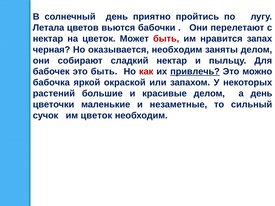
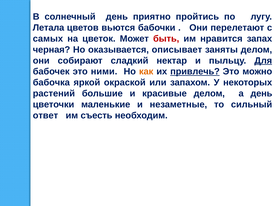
нектар: нектар -> самых (48, 39)
оказывается необходим: необходим -> описывает (177, 50)
Для underline: none -> present (263, 61)
это быть: быть -> ними (104, 72)
как colour: red -> orange (146, 72)
сучок: сучок -> ответ (45, 116)
им цветок: цветок -> съесть (97, 116)
